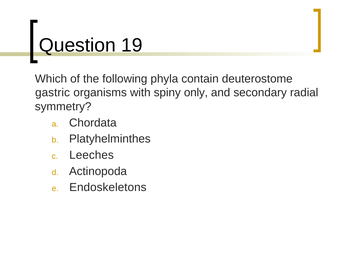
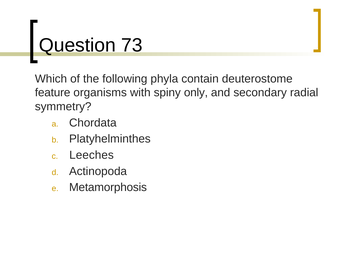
19: 19 -> 73 (132, 45)
gastric: gastric -> feature (53, 93)
Endoskeletons: Endoskeletons -> Metamorphosis (108, 188)
